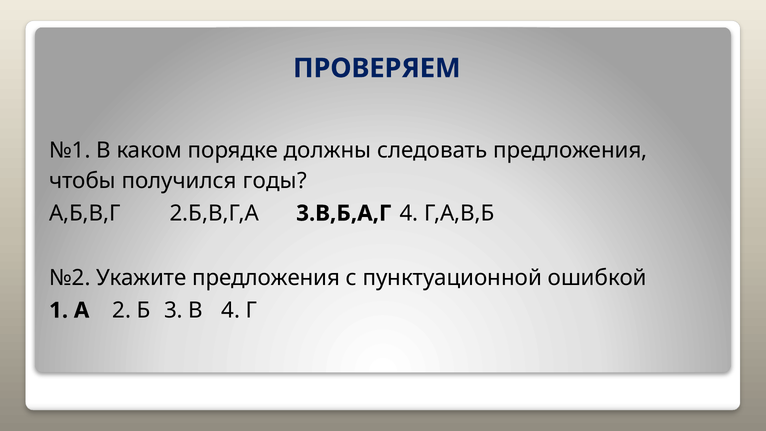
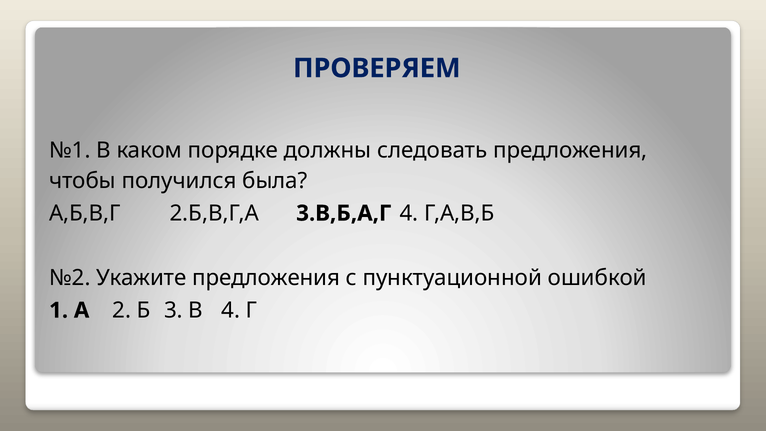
годы: годы -> была (275, 181)
